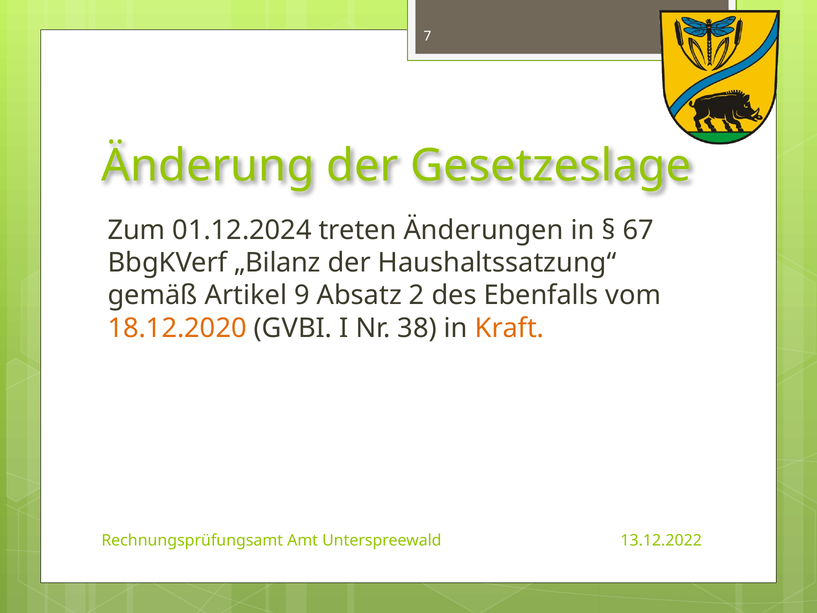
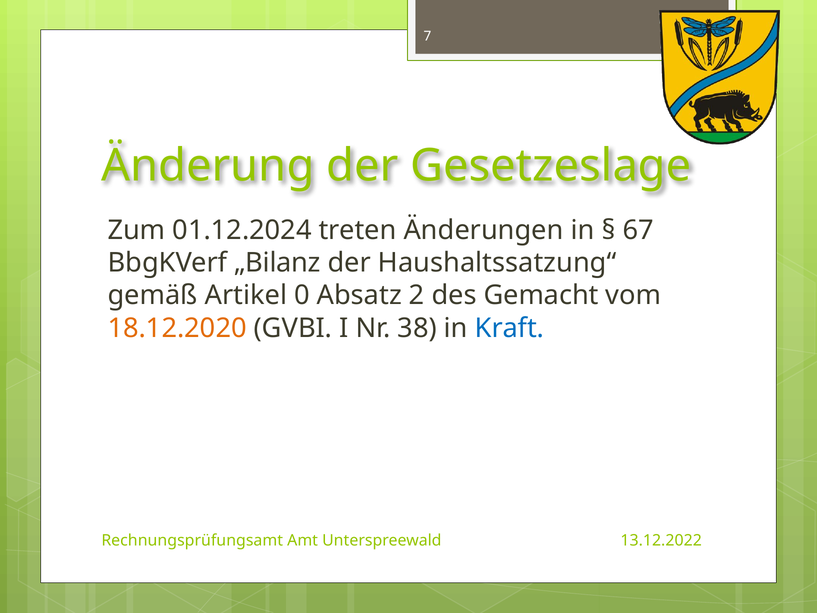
9: 9 -> 0 (302, 295)
Ebenfalls: Ebenfalls -> Gemacht (541, 295)
Kraft colour: orange -> blue (509, 328)
